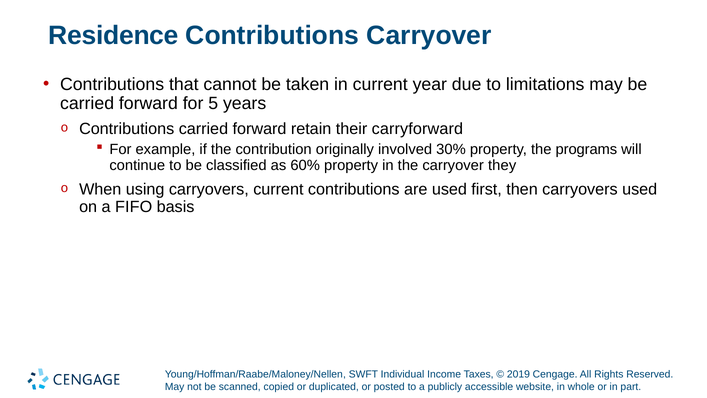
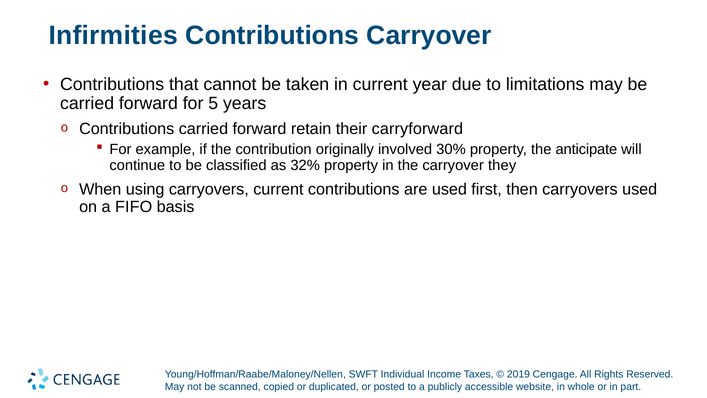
Residence: Residence -> Infirmities (113, 35)
programs: programs -> anticipate (586, 149)
60%: 60% -> 32% (305, 165)
